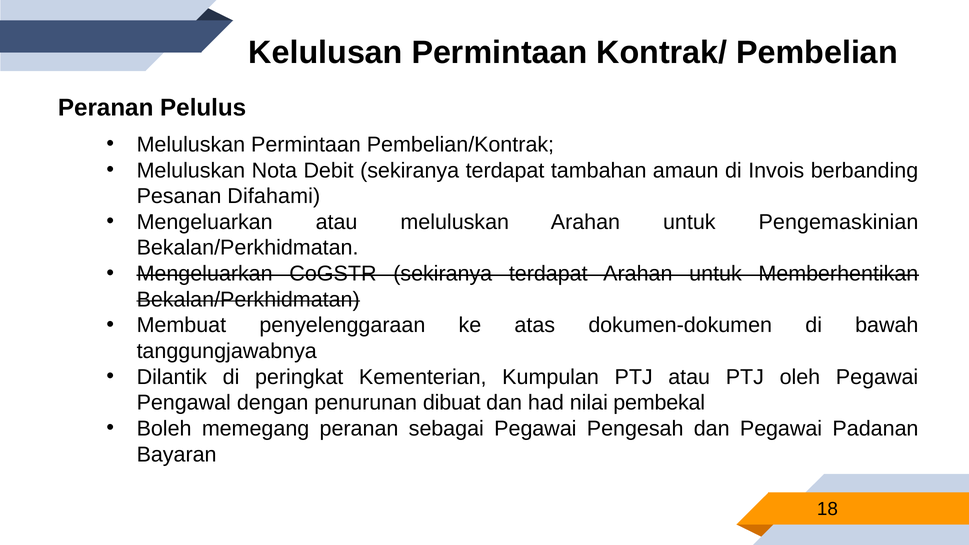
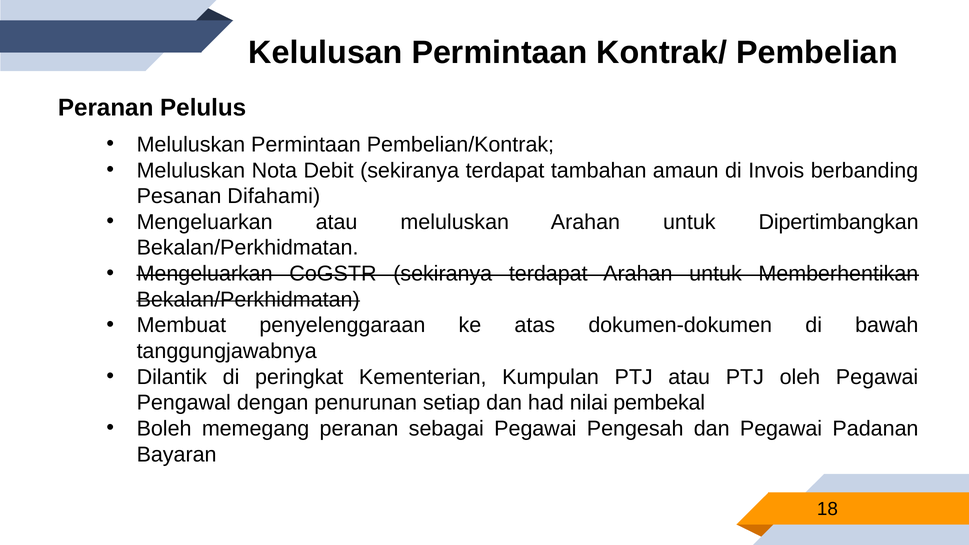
Pengemaskinian: Pengemaskinian -> Dipertimbangkan (839, 222)
dibuat: dibuat -> setiap (452, 403)
